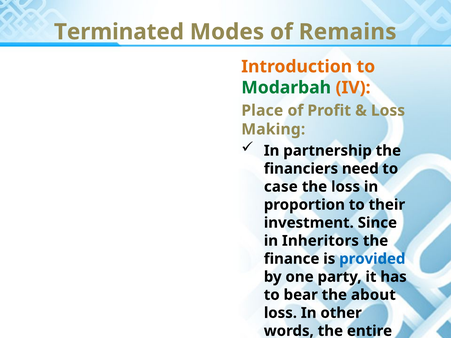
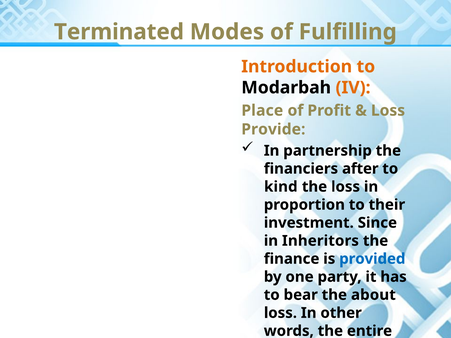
Remains: Remains -> Fulfilling (348, 32)
Modarbah colour: green -> black (286, 88)
Making: Making -> Provide (273, 129)
need: need -> after (360, 169)
case: case -> kind (281, 187)
